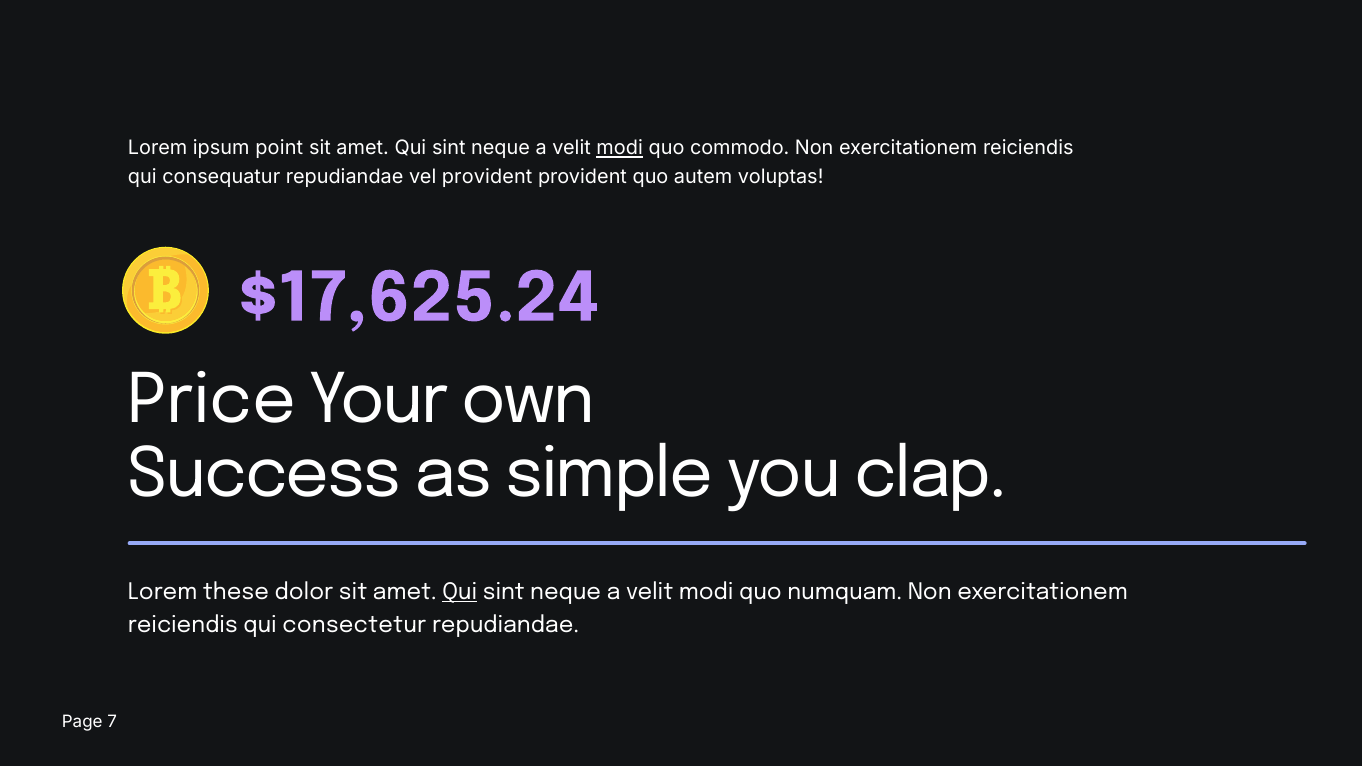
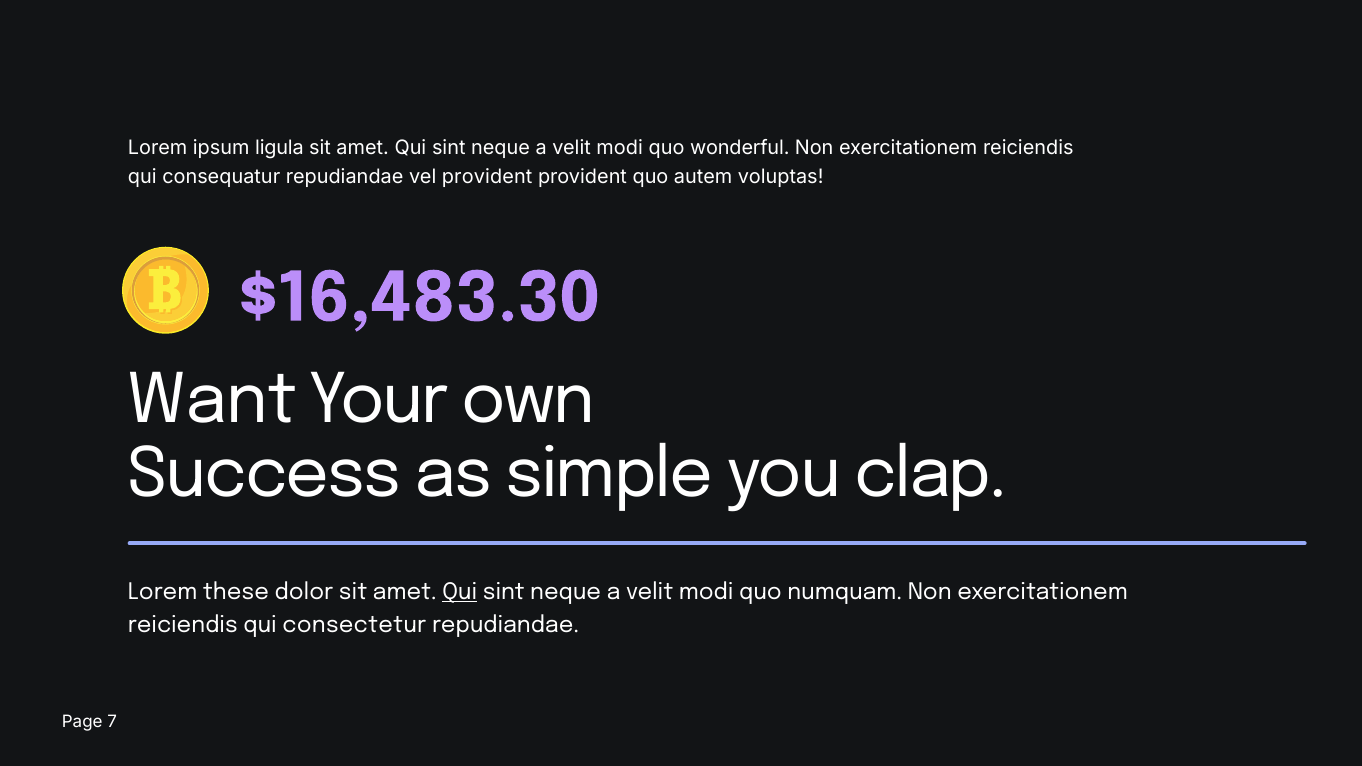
point: point -> ligula (279, 148)
modi underline: present -> none (620, 148)
commodo: commodo -> wonderful (740, 148)
$17,625.24: $17,625.24 -> $16,483.30 (419, 298)
Price: Price -> Want (212, 400)
